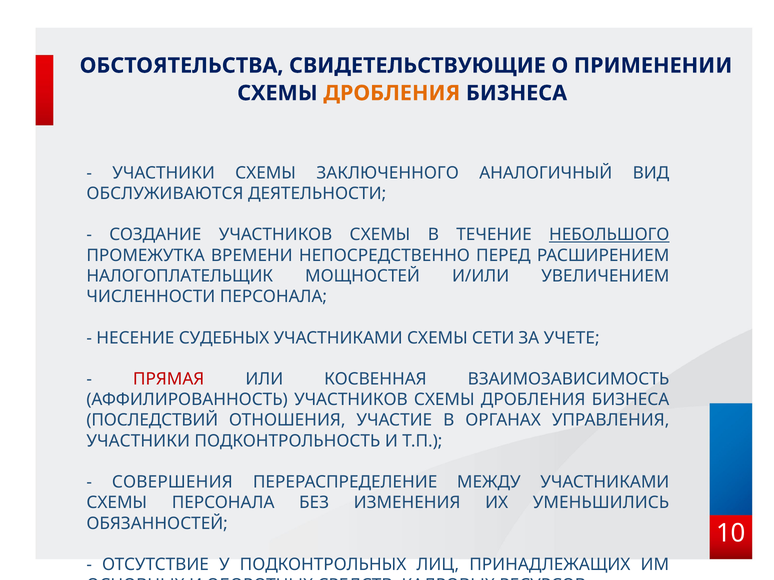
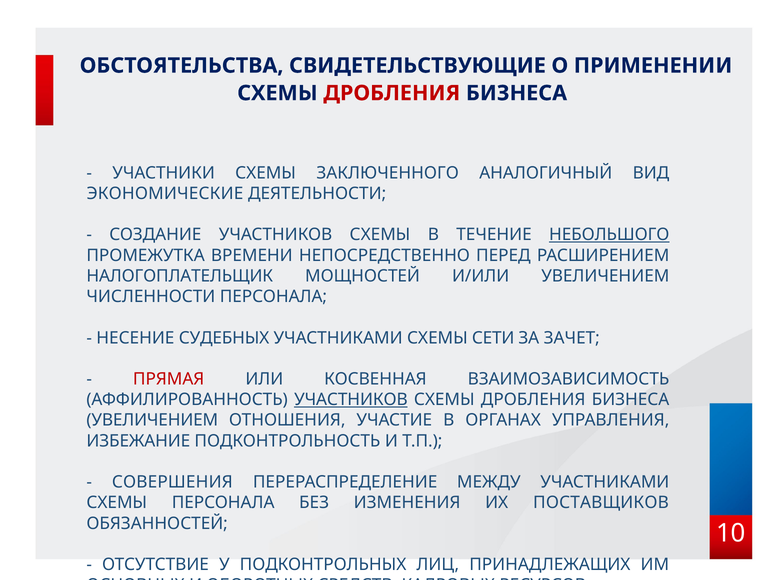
ДРОБЛЕНИЯ colour: orange -> red (392, 93)
ОБСЛУЖИВАЮТСЯ: ОБСЛУЖИВАЮТСЯ -> ЭКОНОМИЧЕСКИЕ (165, 194)
УЧЕТЕ: УЧЕТЕ -> ЗАЧЕТ (572, 338)
УЧАСТНИКОВ underline: none -> present (351, 400)
ПОСЛЕДСТВИЙ: ПОСЛЕДСТВИЙ -> УВЕЛИЧЕНИЕМ (152, 421)
УЧАСТНИКИ: УЧАСТНИКИ -> ИЗБЕЖАНИЕ (138, 441)
УМЕНЬШИЛИСЬ: УМЕНЬШИЛИСЬ -> ПОСТАВЩИКОВ (601, 503)
